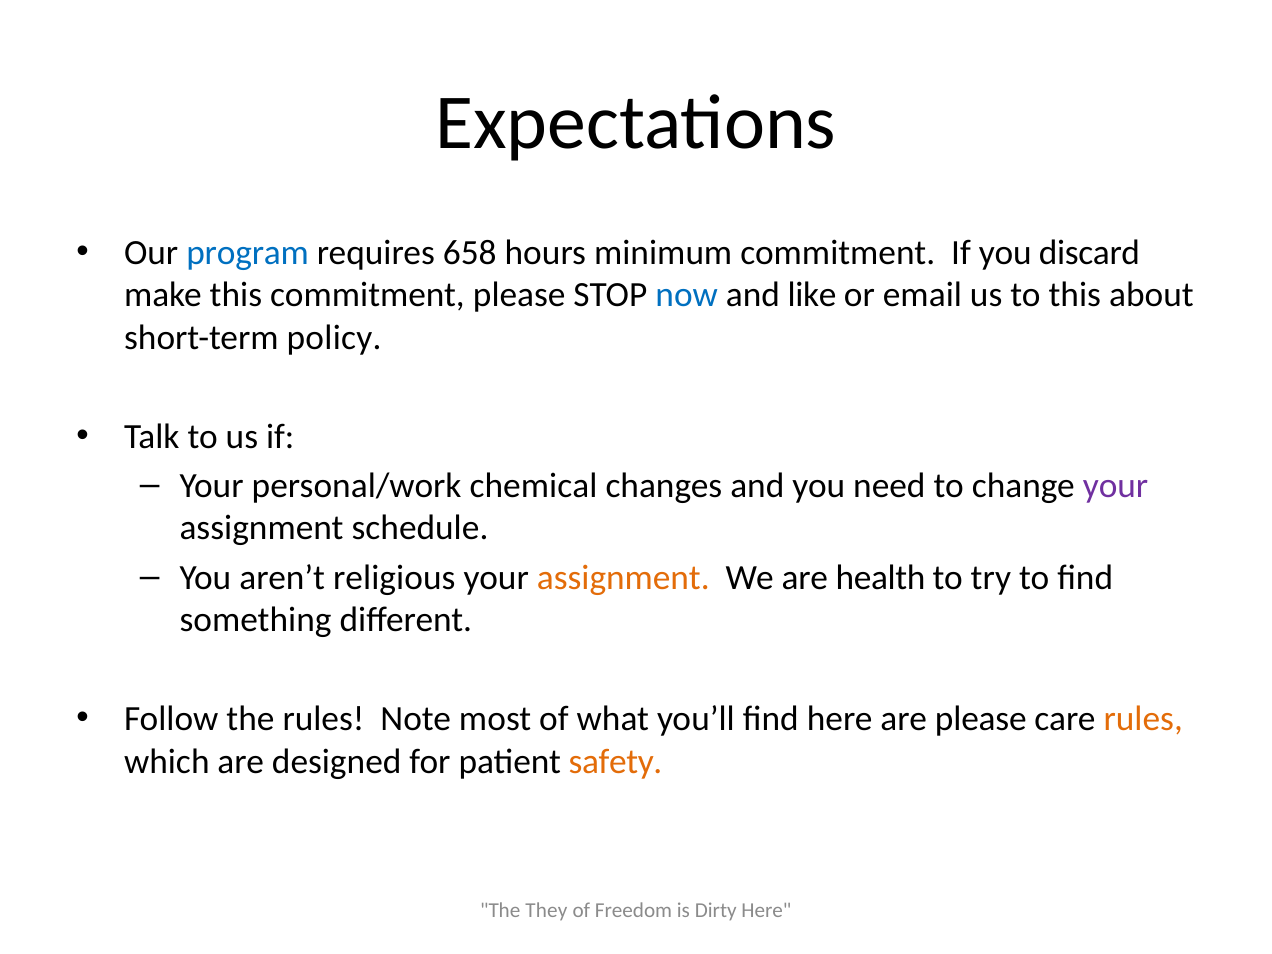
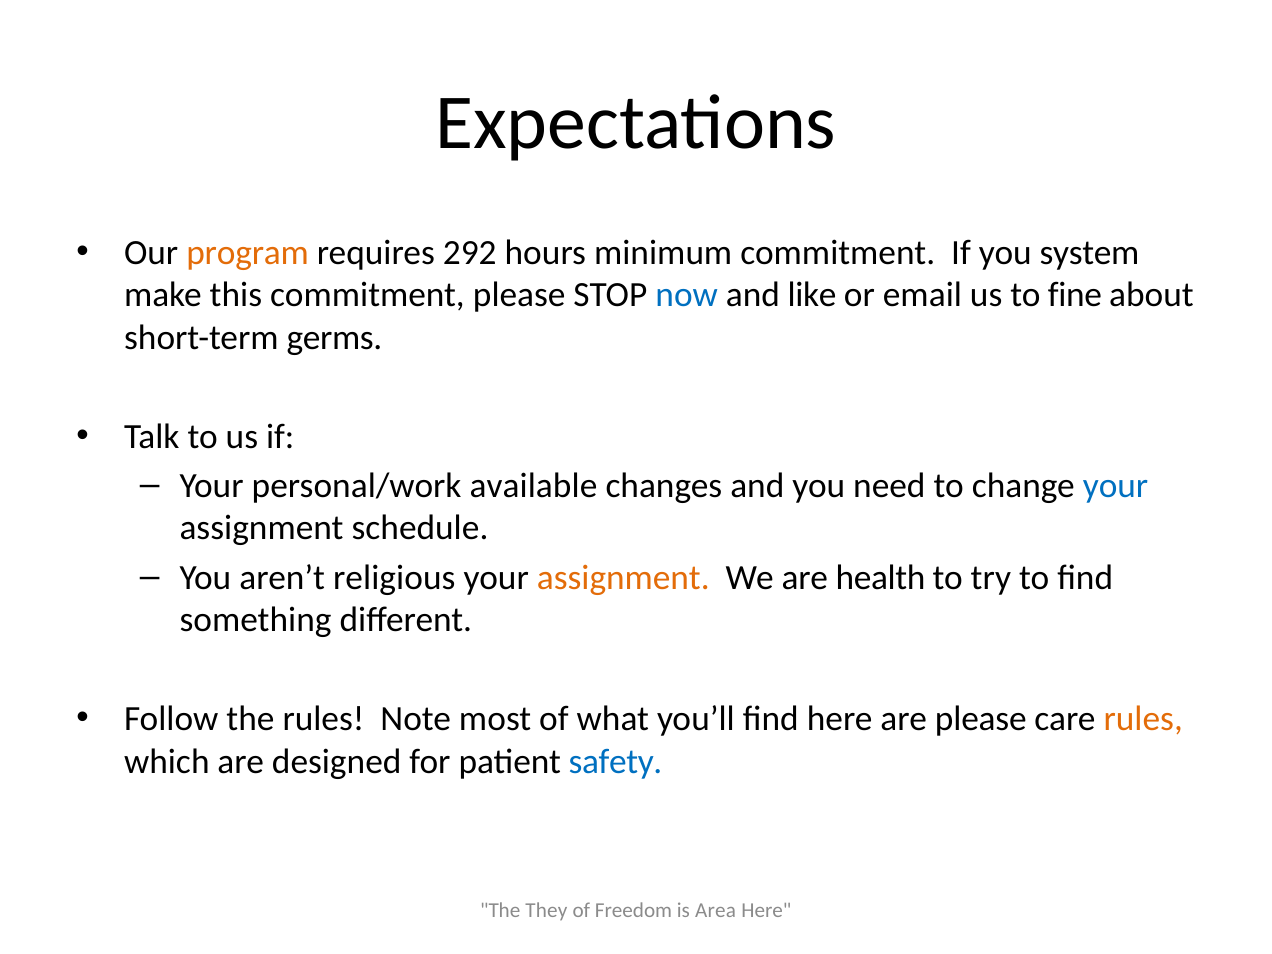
program colour: blue -> orange (248, 253)
658: 658 -> 292 (470, 253)
discard: discard -> system (1089, 253)
to this: this -> fine (1075, 295)
policy: policy -> germs (334, 337)
chemical: chemical -> available (533, 486)
your colour: purple -> blue (1116, 486)
safety colour: orange -> blue (616, 762)
Dirty: Dirty -> Area (716, 911)
